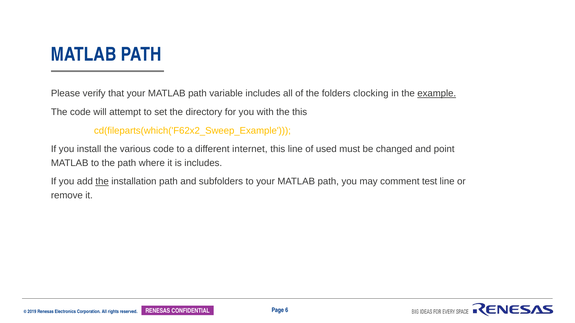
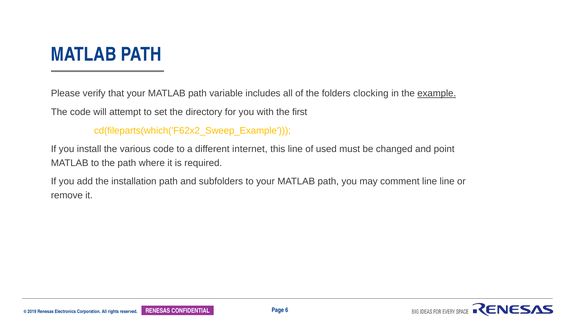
the this: this -> first (300, 112)
is includes: includes -> required (203, 163)
the underline: present -> none (102, 182)
comment test: test -> line (430, 182)
